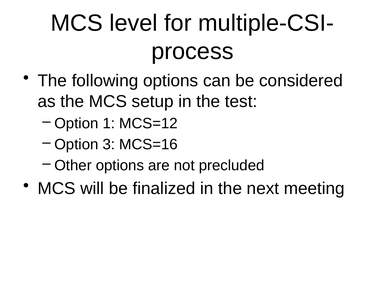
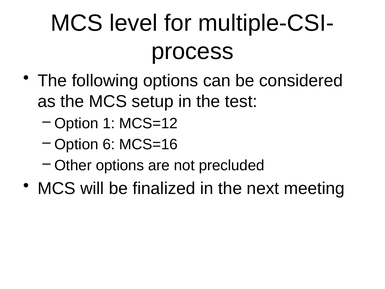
3: 3 -> 6 (109, 144)
